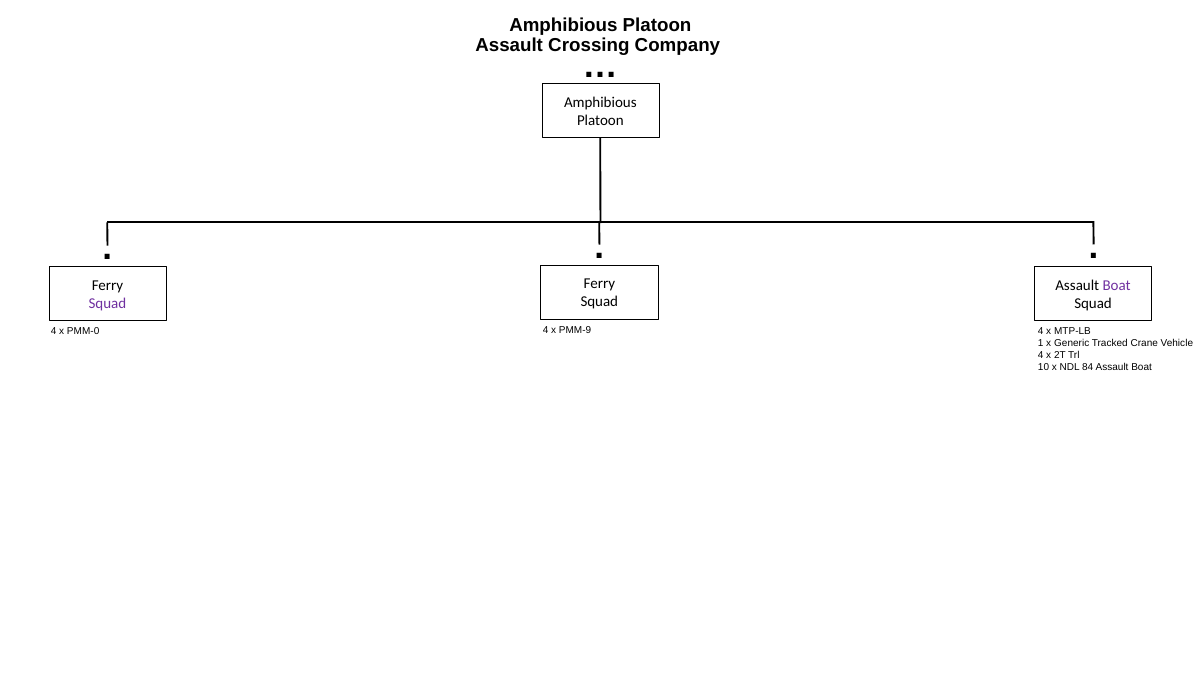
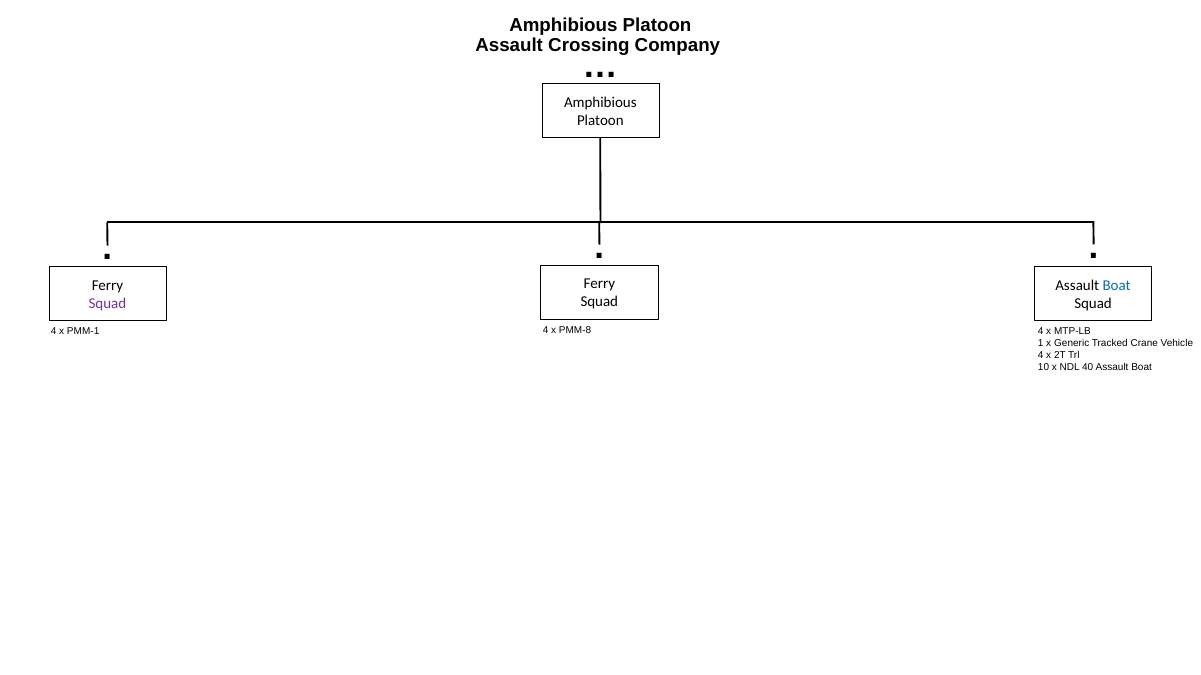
Boat colour: purple -> blue (1117, 285)
PMM-9: PMM-9 -> PMM-8 (575, 330)
PMM-0: PMM-0 -> PMM-1 (83, 331)
84: 84 -> 40 (1088, 368)
